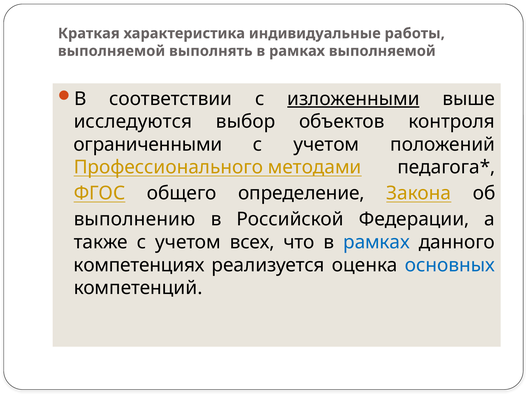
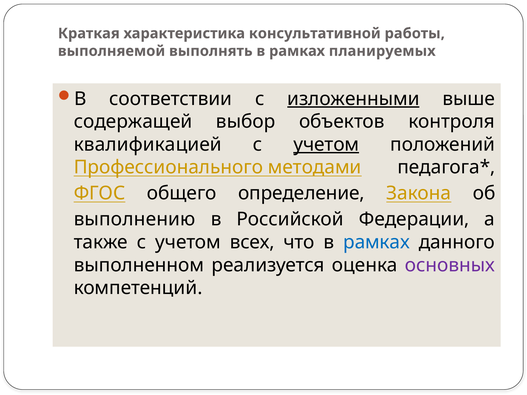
индивидуальные: индивидуальные -> консультативной (315, 33)
рамках выполняемой: выполняемой -> планируемых (382, 51)
исследуются: исследуются -> содержащей (133, 122)
ограниченными: ограниченными -> квалификацией (148, 145)
учетом underline: none -> present (326, 145)
компетенциях: компетенциях -> выполненном (139, 265)
основных colour: blue -> purple (450, 265)
